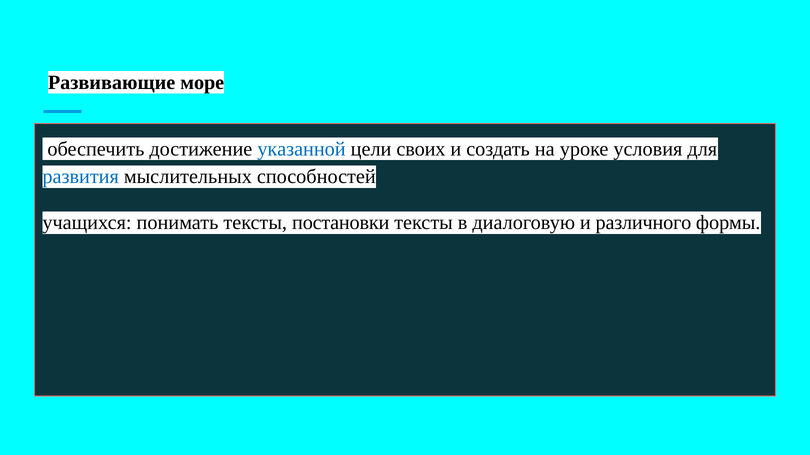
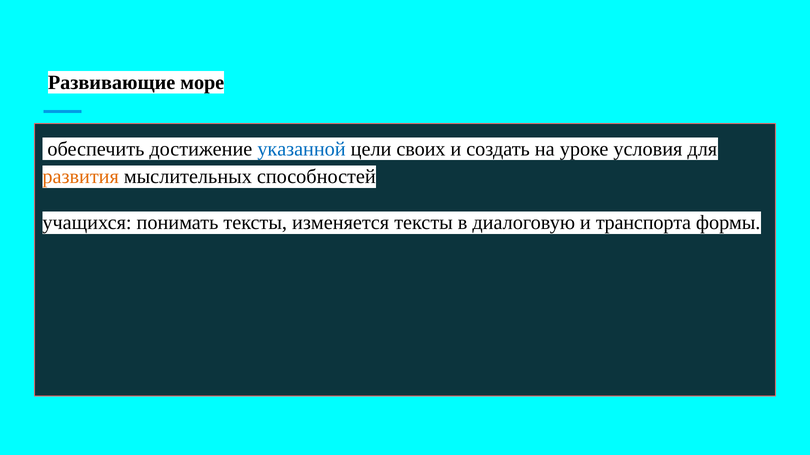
развития colour: blue -> orange (81, 177)
постановки: постановки -> изменяется (341, 223)
различного: различного -> транспорта (643, 223)
